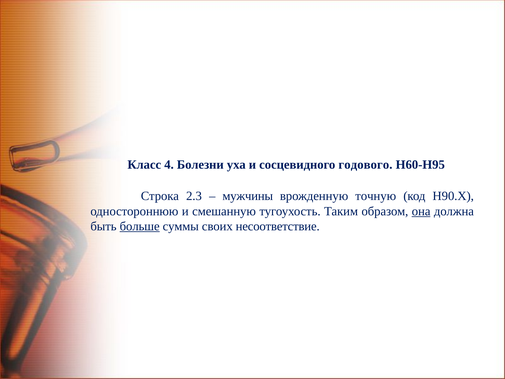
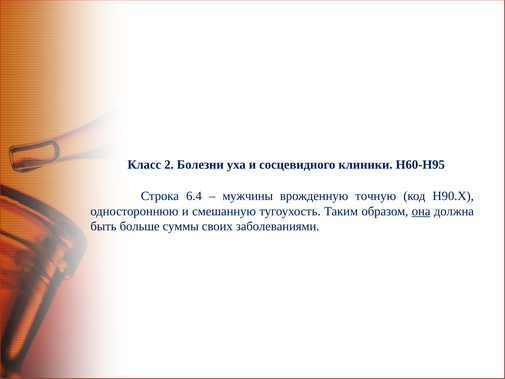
4: 4 -> 2 (169, 165)
годового: годового -> клиники (366, 165)
2.3: 2.3 -> 6.4 (194, 196)
больше underline: present -> none (140, 226)
несоответствие: несоответствие -> заболеваниями (278, 226)
